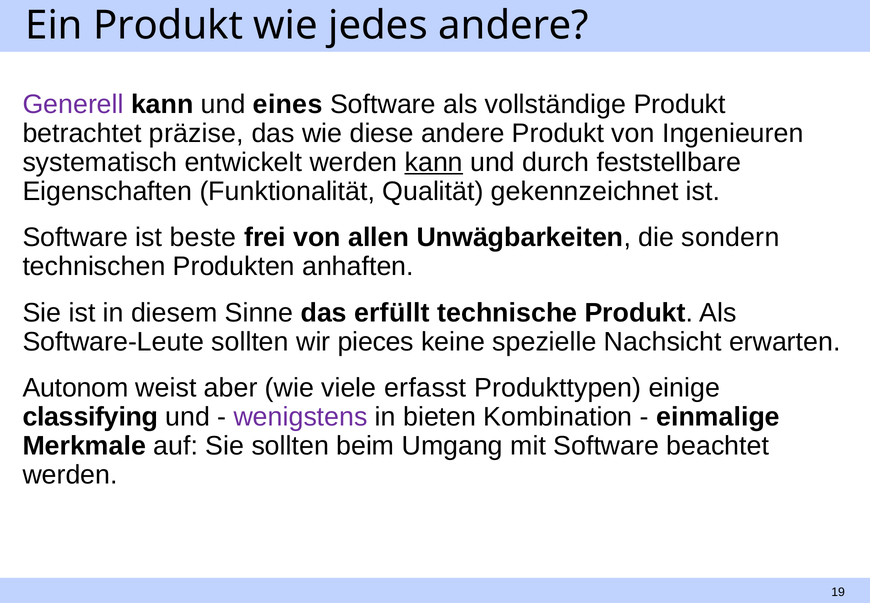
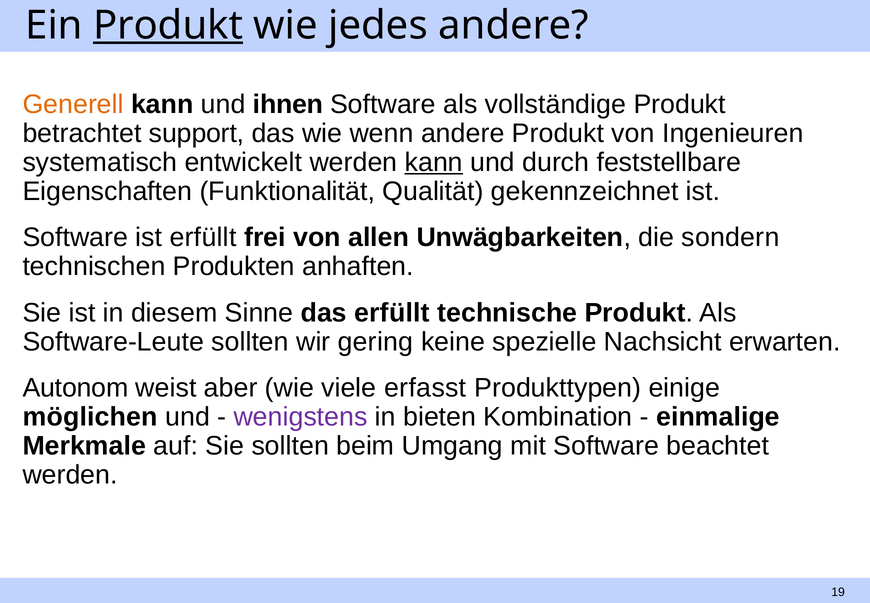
Produkt underline: none -> present (168, 26)
Generell colour: purple -> orange (73, 104)
eines: eines -> ihnen (288, 104)
präzise: präzise -> support (197, 133)
diese: diese -> wenn (382, 133)
ist beste: beste -> erfüllt (203, 237)
pieces: pieces -> gering (376, 341)
classifying: classifying -> möglichen (90, 417)
